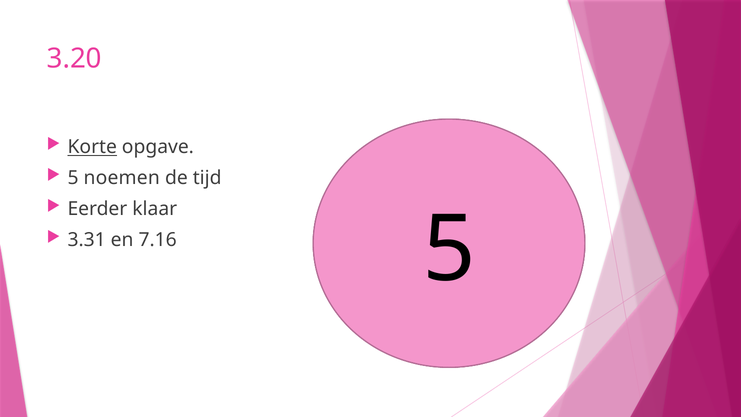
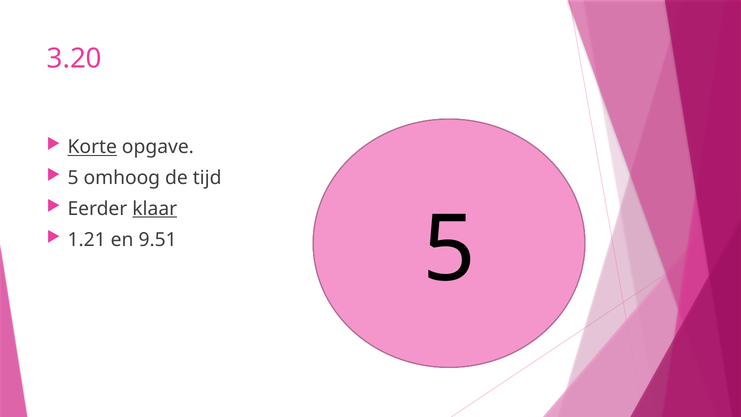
noemen: noemen -> omhoog (122, 178)
klaar underline: none -> present (155, 209)
3.31: 3.31 -> 1.21 (87, 240)
7.16: 7.16 -> 9.51 (158, 240)
